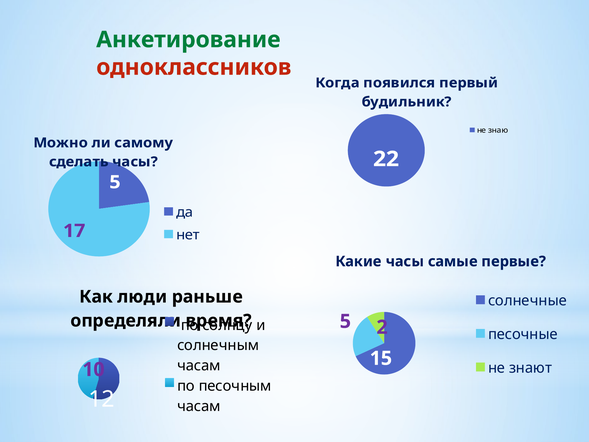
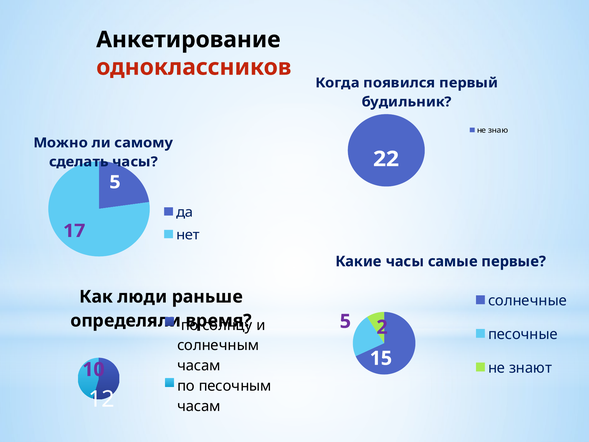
Анкетирование colour: green -> black (188, 40)
